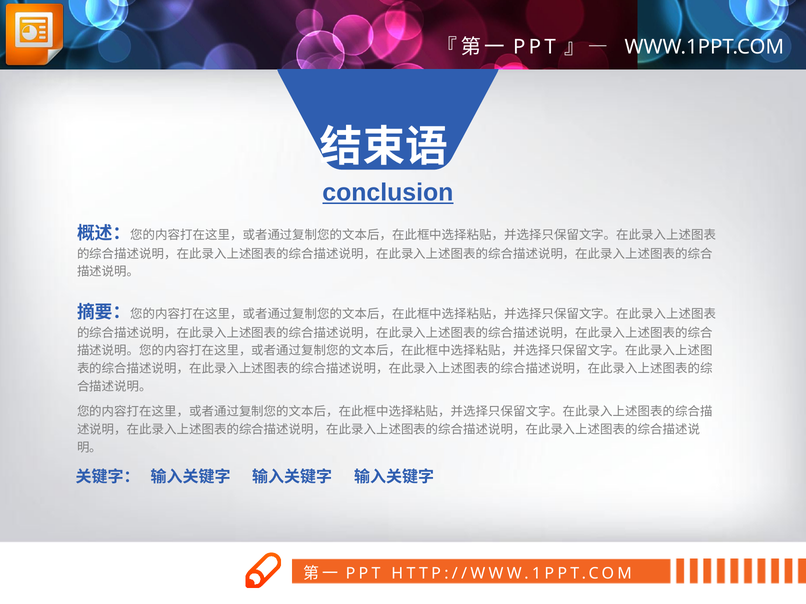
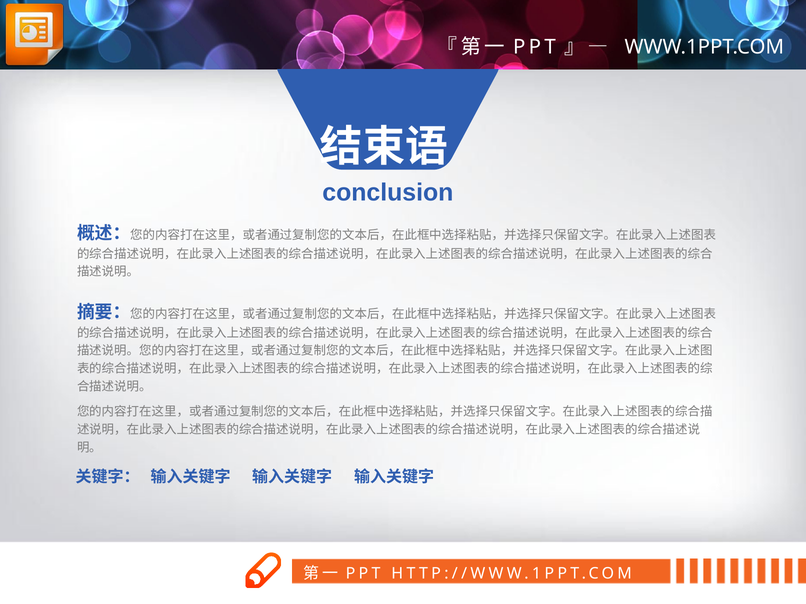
conclusion underline: present -> none (388, 193)
